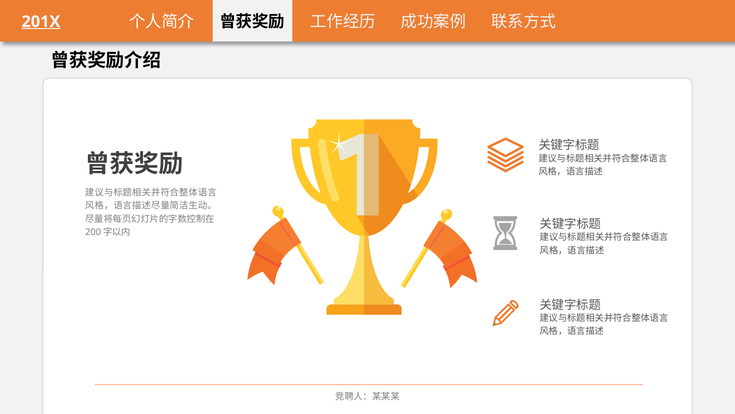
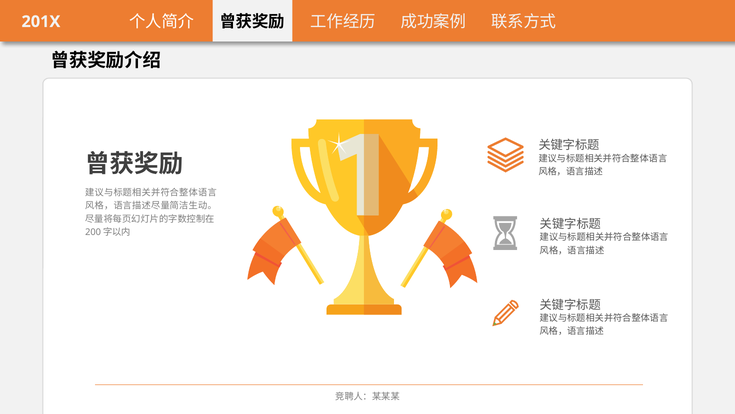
201X underline: present -> none (41, 22)
